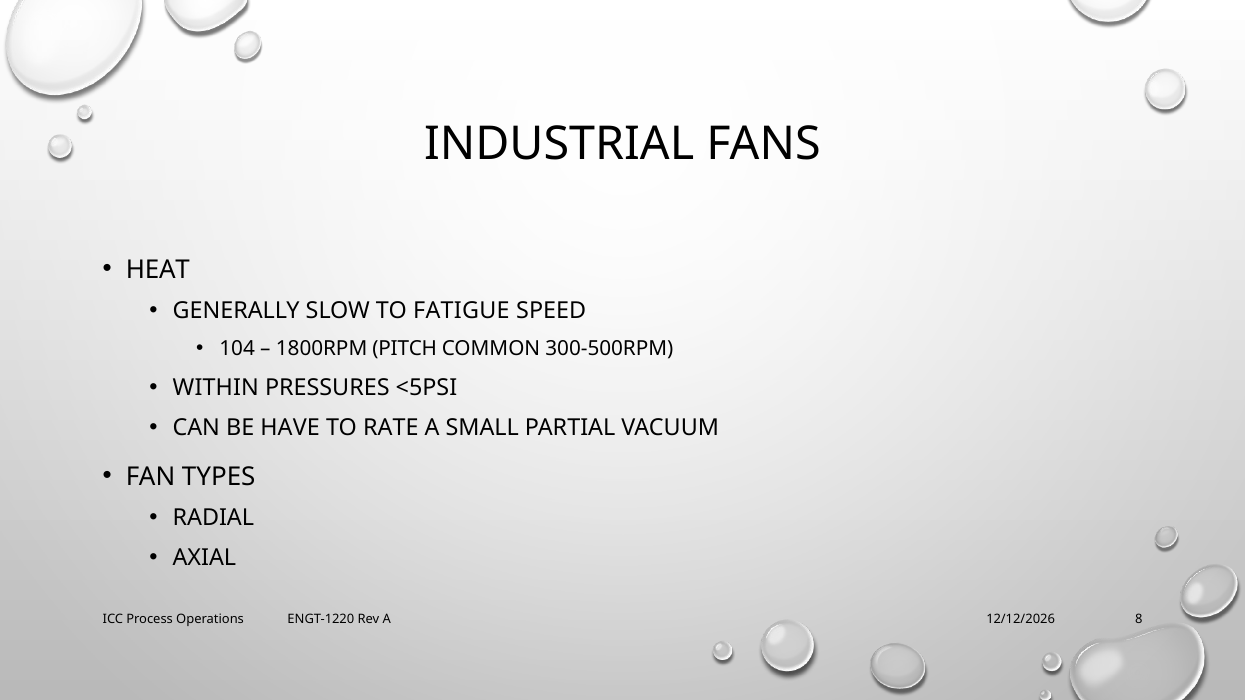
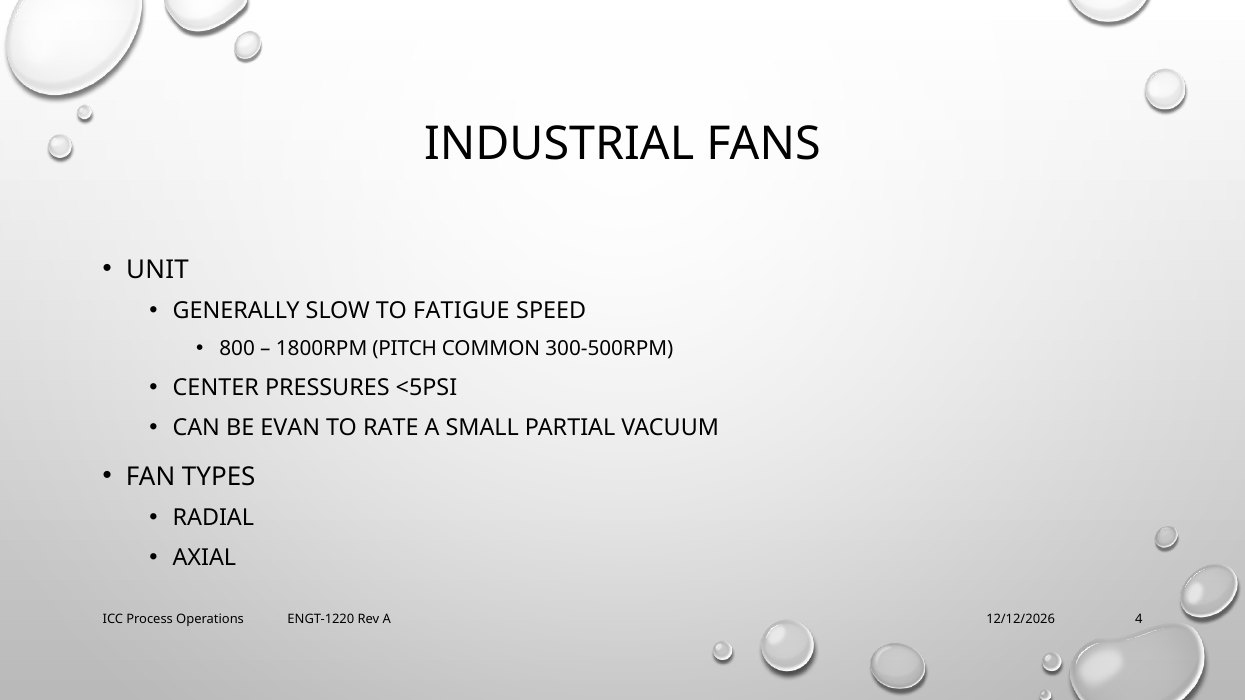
HEAT: HEAT -> UNIT (158, 270)
104: 104 -> 800 (237, 349)
WITHIN: WITHIN -> CENTER (216, 388)
HAVE: HAVE -> EVAN (290, 428)
8: 8 -> 4 (1139, 619)
